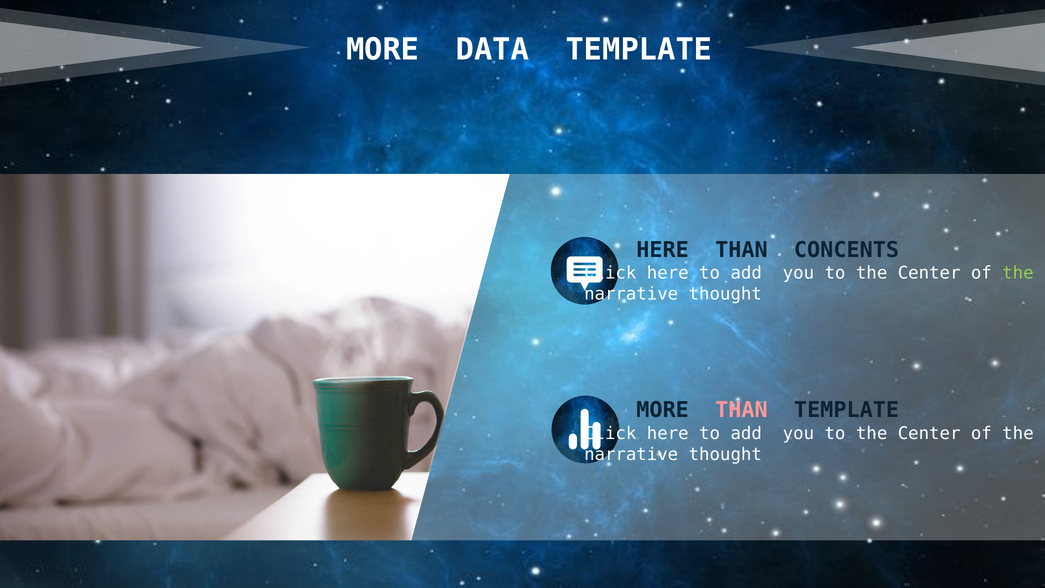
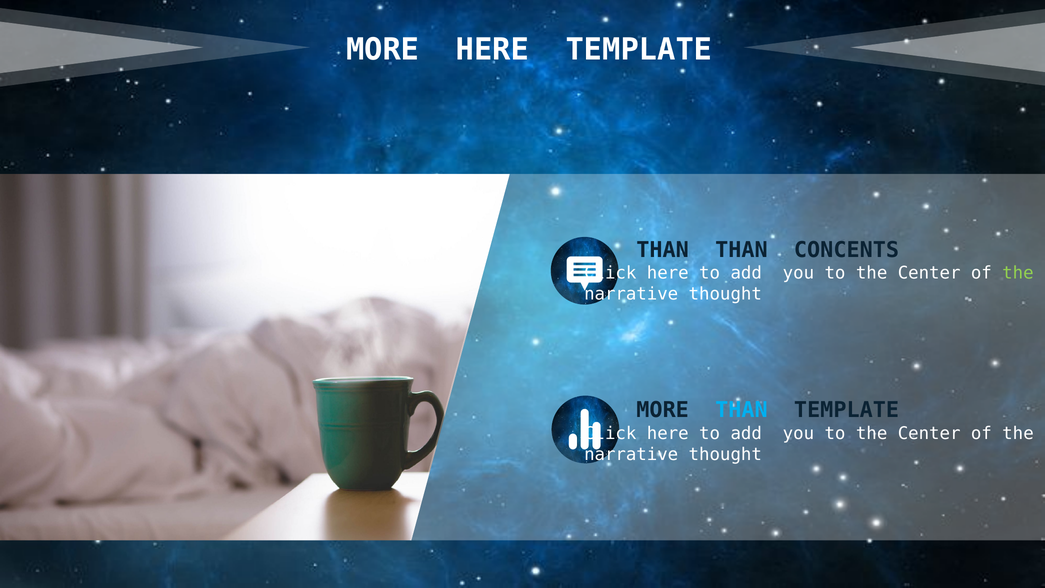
MORE DATA: DATA -> HERE (492, 50)
HERE: HERE -> THAN (663, 250)
THAN colour: pink -> light blue (741, 410)
